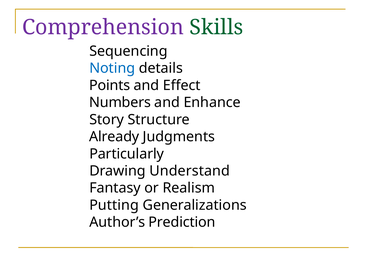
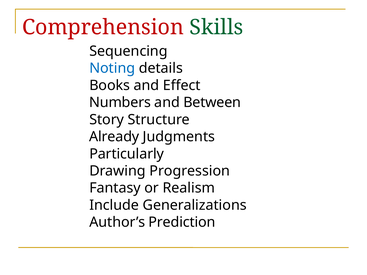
Comprehension colour: purple -> red (103, 27)
Points: Points -> Books (110, 85)
Enhance: Enhance -> Between (212, 103)
Understand: Understand -> Progression (190, 171)
Putting: Putting -> Include (114, 205)
